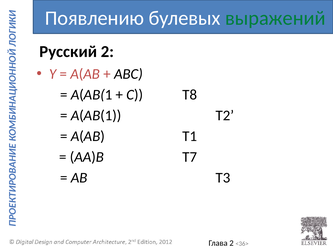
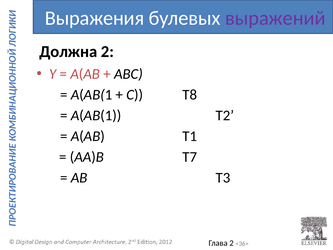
Появлению: Появлению -> Выражения (95, 18)
выражений colour: green -> purple (275, 18)
Русский: Русский -> Должна (68, 52)
